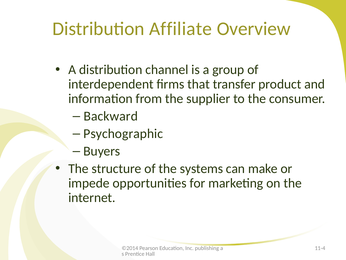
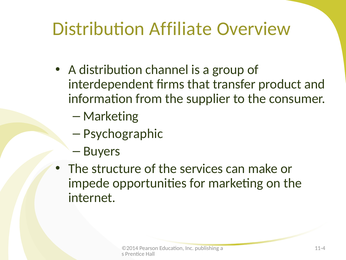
Backward: Backward -> Marketing (111, 116)
systems: systems -> services (201, 168)
